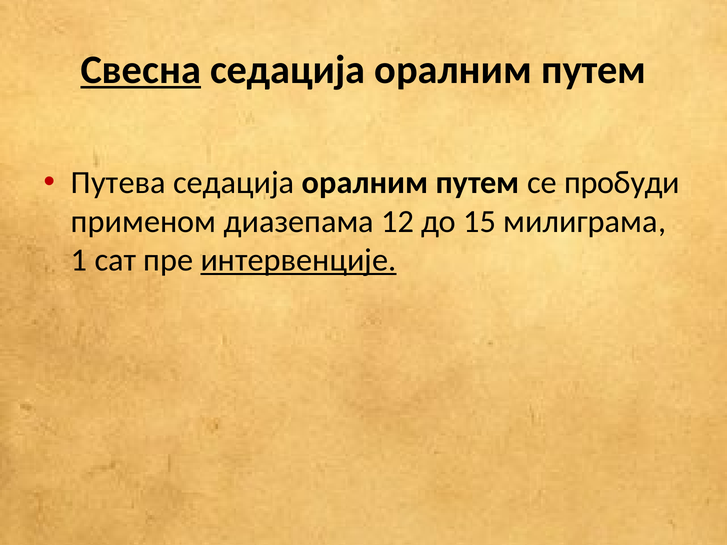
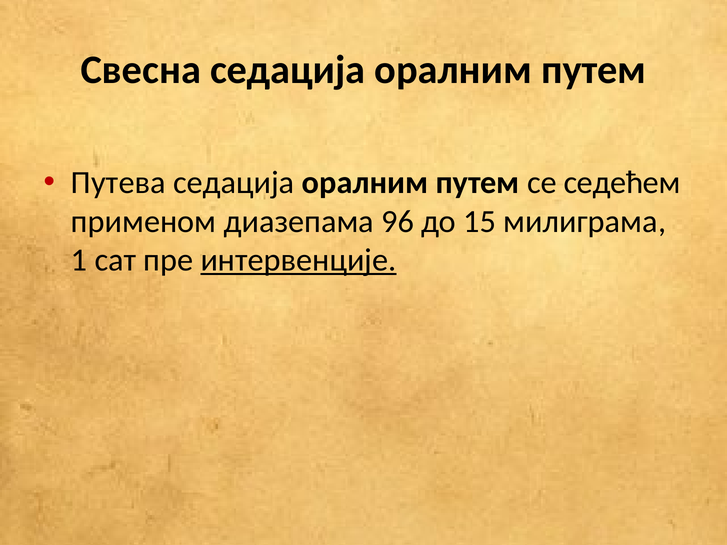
Свесна underline: present -> none (141, 70)
пробуди: пробуди -> седећем (622, 183)
12: 12 -> 96 (398, 222)
